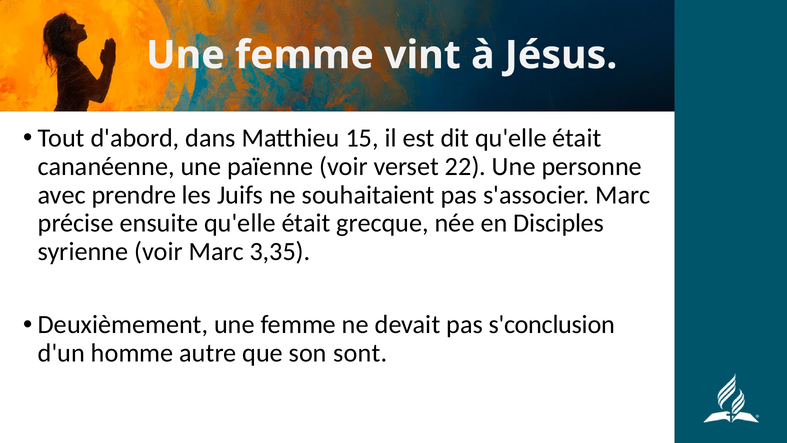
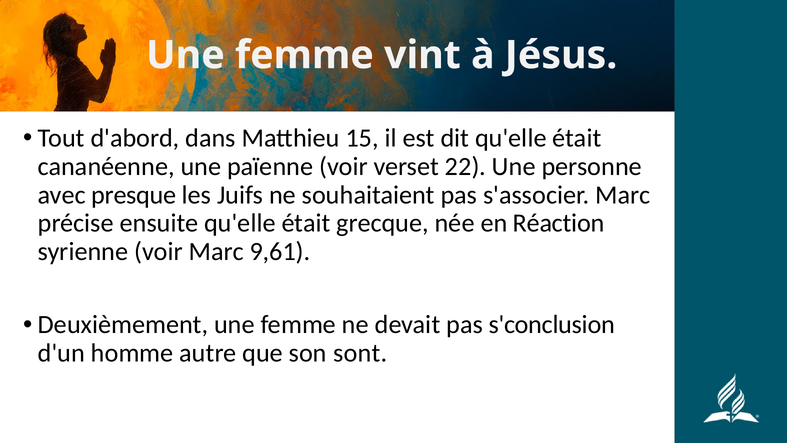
prendre: prendre -> presque (134, 195)
Disciples: Disciples -> Réaction (559, 223)
3,35: 3,35 -> 9,61 (280, 251)
